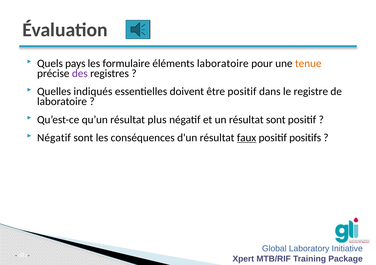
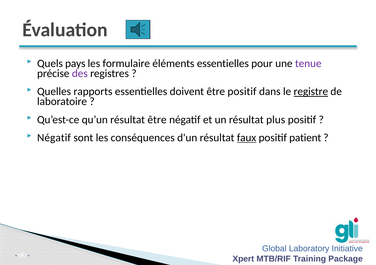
éléments laboratoire: laboratoire -> essentielles (223, 64)
tenue colour: orange -> purple (308, 64)
indiqués: indiqués -> rapports (93, 92)
registre underline: none -> present (311, 92)
résultat plus: plus -> être (157, 120)
résultat sont: sont -> plus (276, 120)
positifs: positifs -> patient (305, 138)
